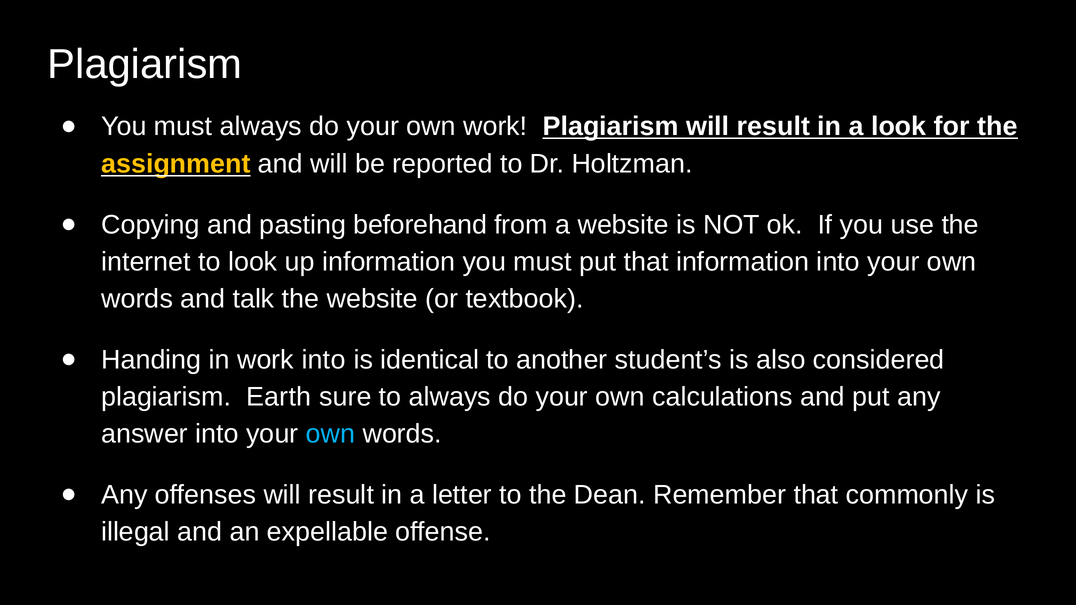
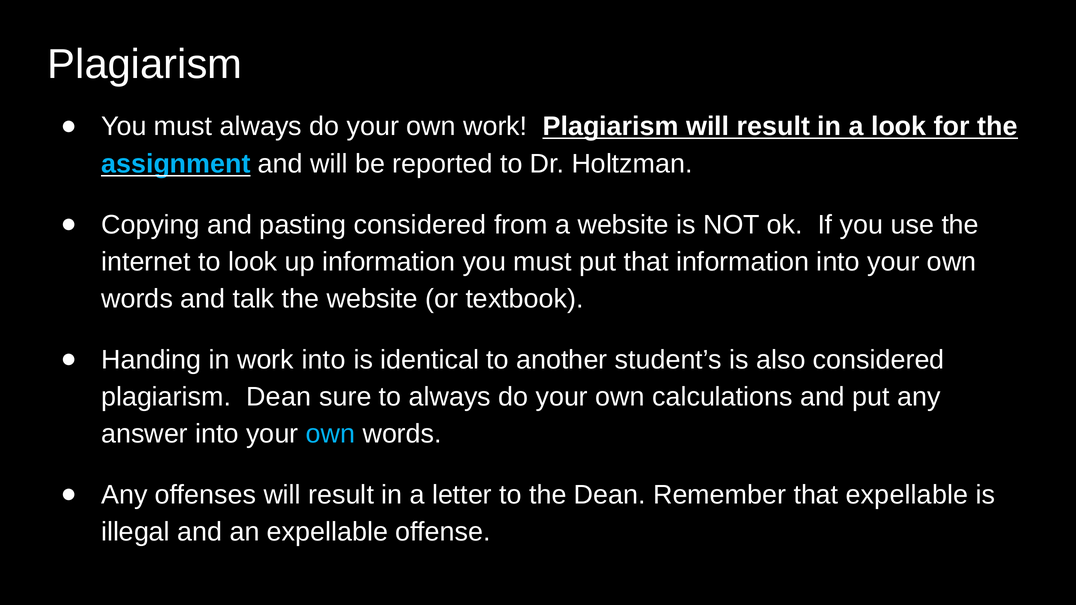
assignment colour: yellow -> light blue (176, 164)
pasting beforehand: beforehand -> considered (420, 225)
plagiarism Earth: Earth -> Dean (279, 397)
that commonly: commonly -> expellable (907, 495)
